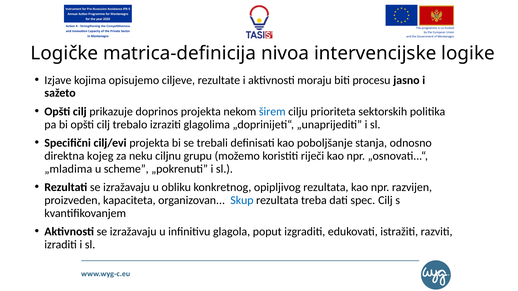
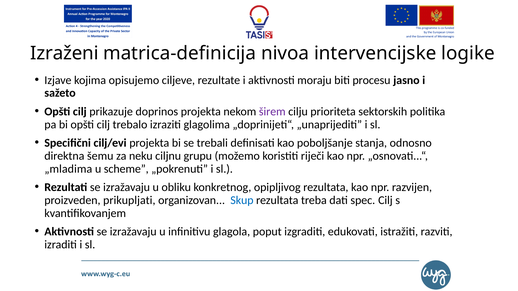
Logičke: Logičke -> Izraženi (64, 53)
širem colour: blue -> purple (272, 112)
kojeg: kojeg -> šemu (100, 156)
kapaciteta: kapaciteta -> prikupljati (129, 200)
